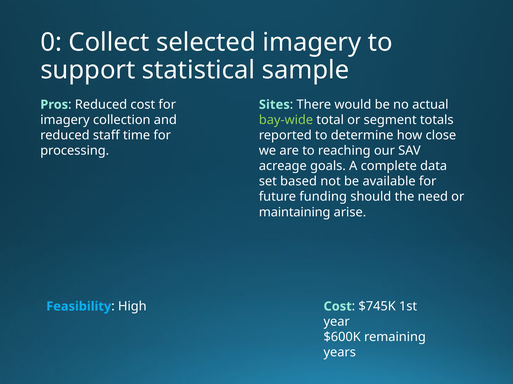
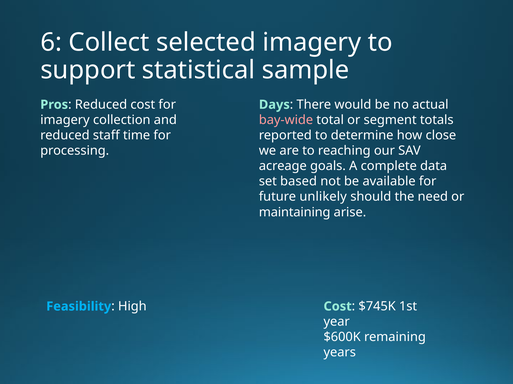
0: 0 -> 6 (51, 43)
Sites: Sites -> Days (274, 105)
bay-wide colour: light green -> pink (286, 120)
funding: funding -> unlikely (323, 197)
